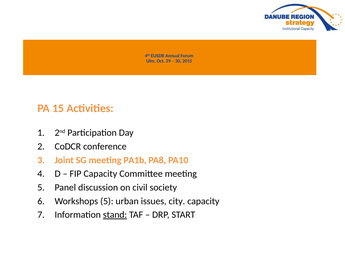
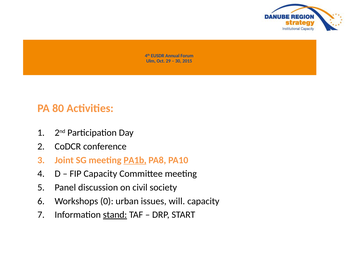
15: 15 -> 80 (58, 108)
PA1b underline: none -> present (135, 160)
Workshops 5: 5 -> 0 (107, 201)
city: city -> will (177, 201)
